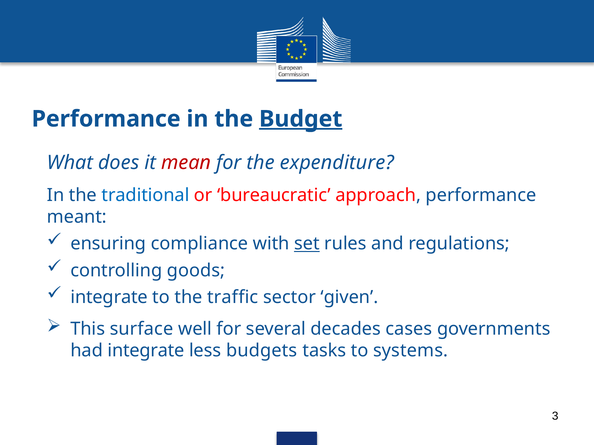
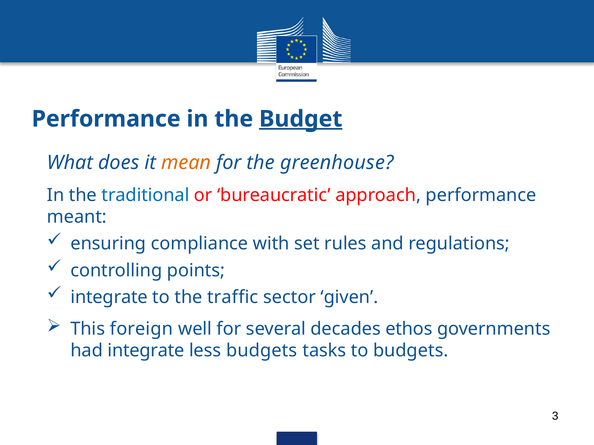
mean colour: red -> orange (186, 163)
expenditure: expenditure -> greenhouse (337, 163)
set underline: present -> none (307, 244)
goods: goods -> points (196, 271)
surface: surface -> foreign (142, 329)
cases: cases -> ethos (409, 329)
to systems: systems -> budgets (411, 351)
